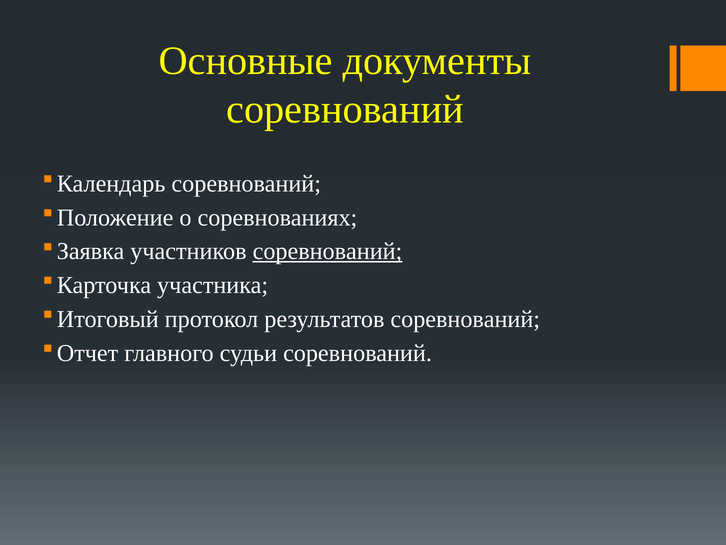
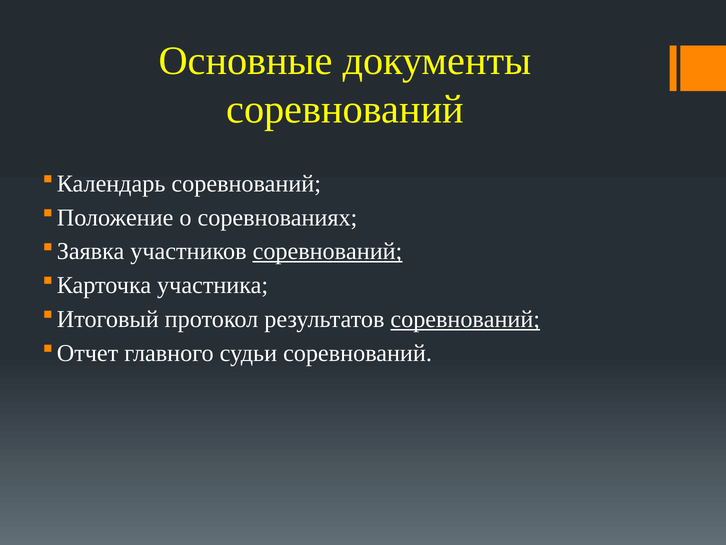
соревнований underline: none -> present (465, 319)
